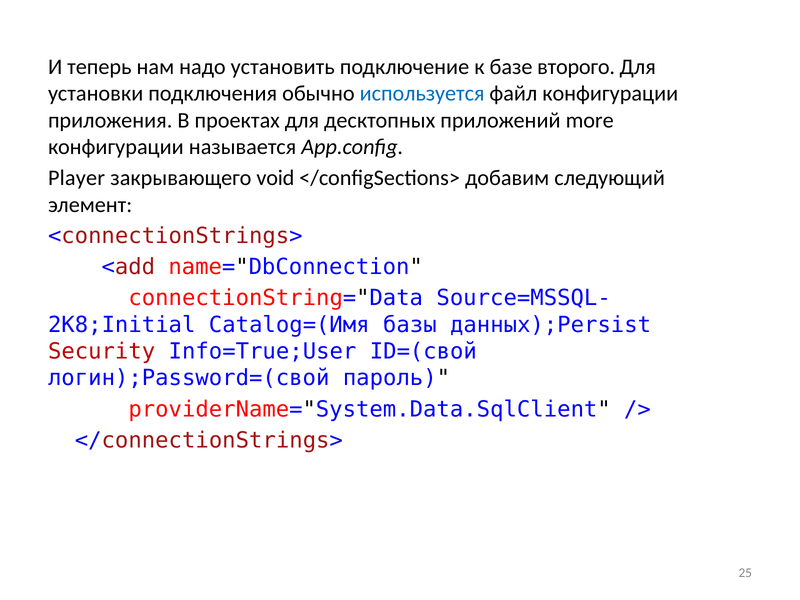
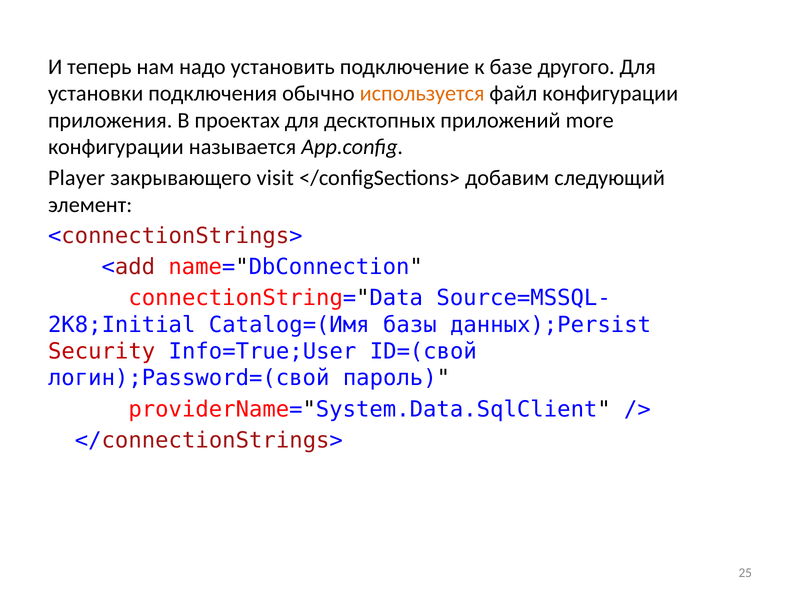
второго: второго -> другого (576, 67)
используется colour: blue -> orange (422, 94)
void: void -> visit (275, 178)
